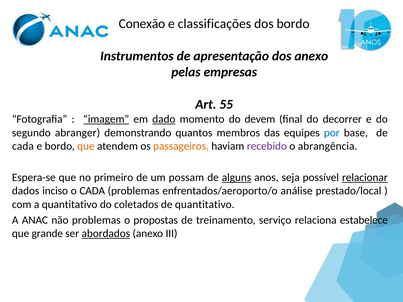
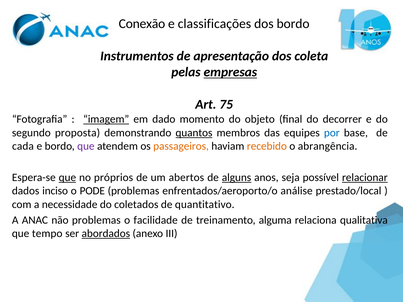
dos anexo: anexo -> coleta (311, 56)
empresas underline: none -> present (230, 72)
55: 55 -> 75 (226, 105)
dado underline: present -> none (164, 119)
devem: devem -> objeto (260, 119)
abranger: abranger -> proposta (78, 133)
quantos underline: none -> present (194, 133)
que colour: orange -> purple (86, 146)
recebido colour: purple -> orange (267, 146)
que underline: none -> present (67, 178)
primeiro: primeiro -> próprios (114, 178)
possam: possam -> abertos (186, 178)
o CADA: CADA -> PODE (92, 191)
a quantitativo: quantitativo -> necessidade (70, 204)
propostas: propostas -> facilidade (156, 220)
serviço: serviço -> alguma (275, 220)
estabelece: estabelece -> qualitativa (364, 220)
grande: grande -> tempo (47, 234)
